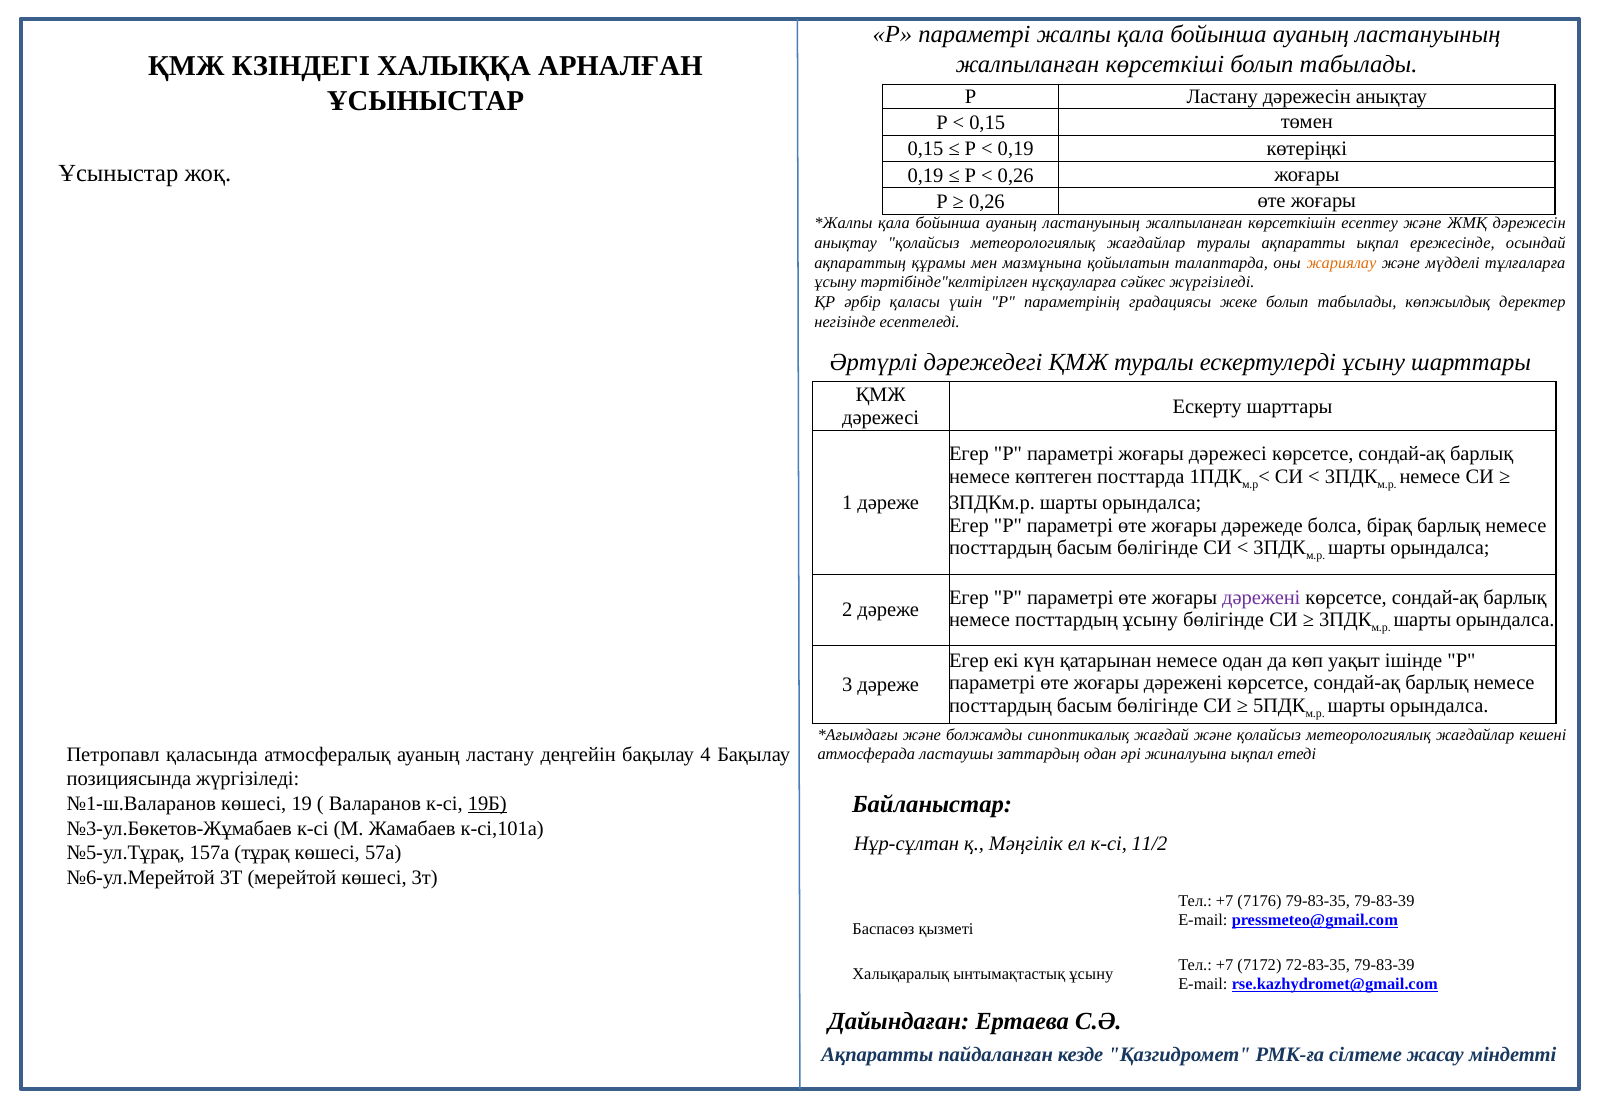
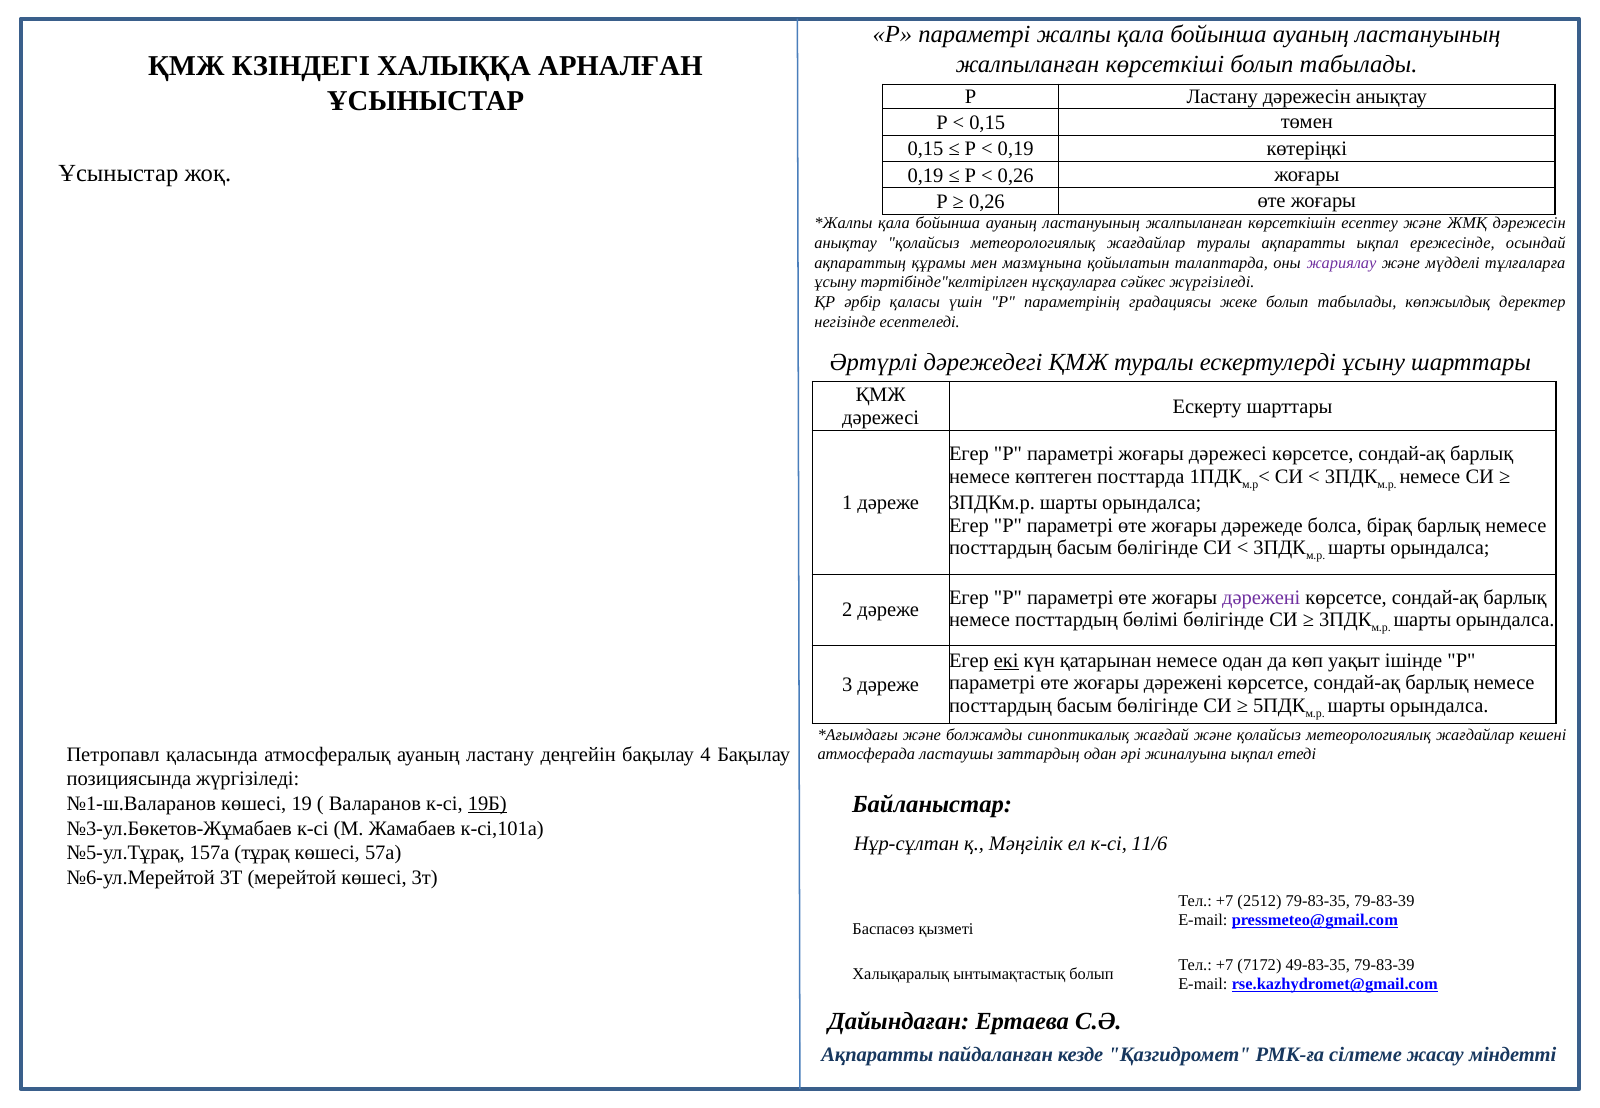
жариялау colour: orange -> purple (1341, 263)
посттардың ұсыну: ұсыну -> бөлімі (1150, 620)
екі underline: none -> present (1006, 660)
11/2: 11/2 -> 11/6 (1149, 843)
7176: 7176 -> 2512 (1259, 901)
72-83-35: 72-83-35 -> 49-83-35 (1318, 965)
ынтымақтастық ұсыну: ұсыну -> болып (1091, 974)
